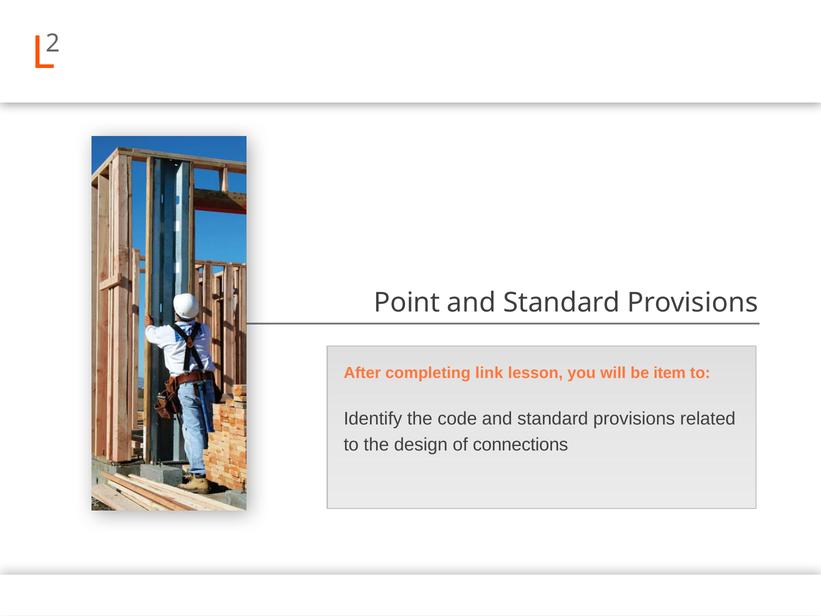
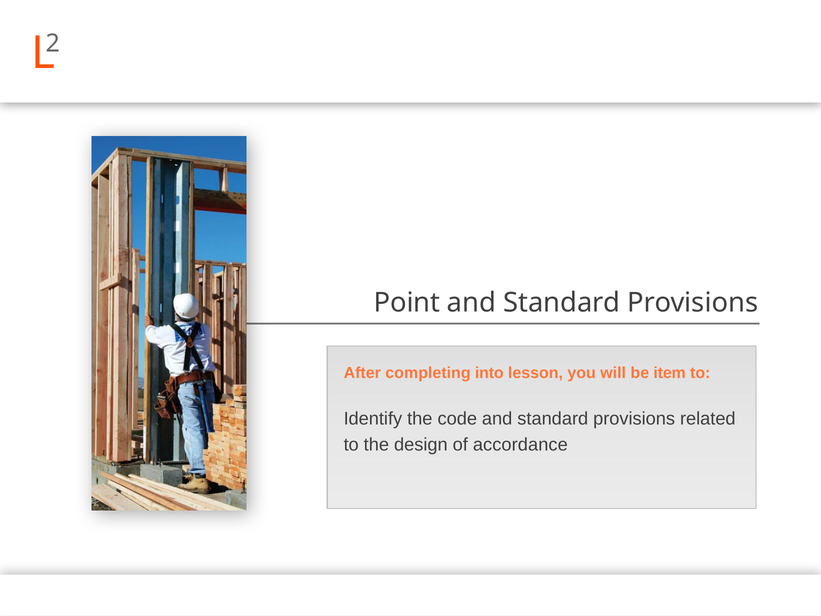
link: link -> into (489, 373)
connections: connections -> accordance (520, 445)
